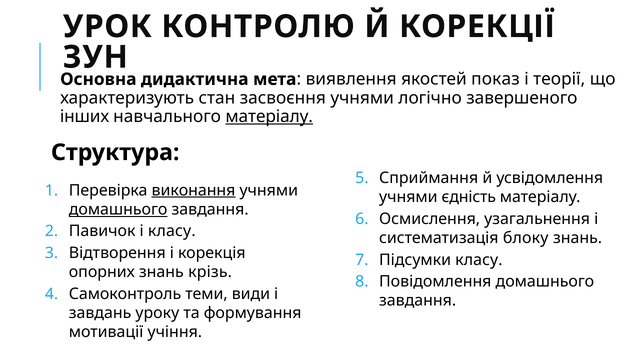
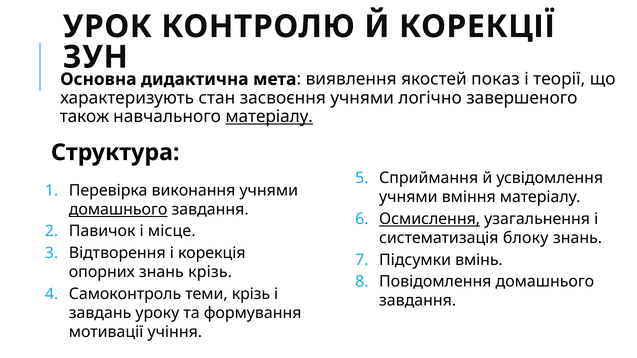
інших: інших -> також (85, 117)
виконання underline: present -> none (194, 191)
єдність: єдність -> вміння (469, 197)
Осмислення underline: none -> present (430, 219)
і класу: класу -> місце (172, 231)
Підсумки класу: класу -> вмінь (479, 260)
теми види: види -> крізь (251, 294)
